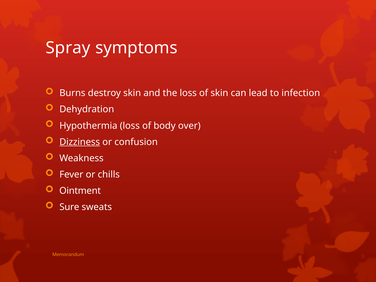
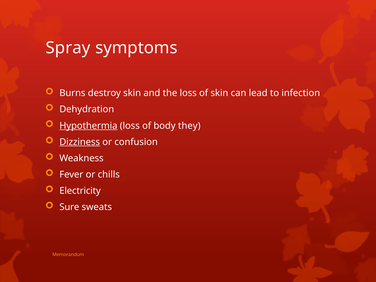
Hypothermia underline: none -> present (88, 126)
over: over -> they (189, 126)
Ointment: Ointment -> Electricity (80, 191)
